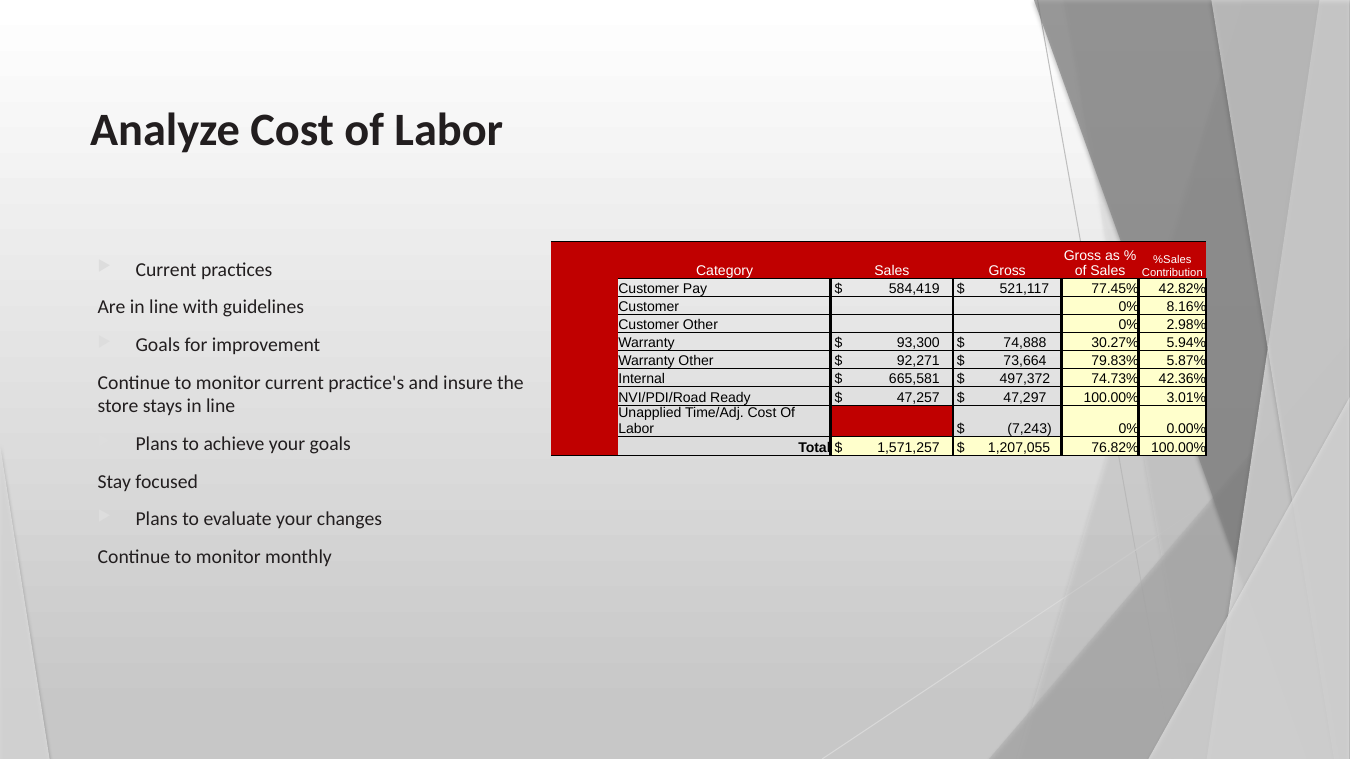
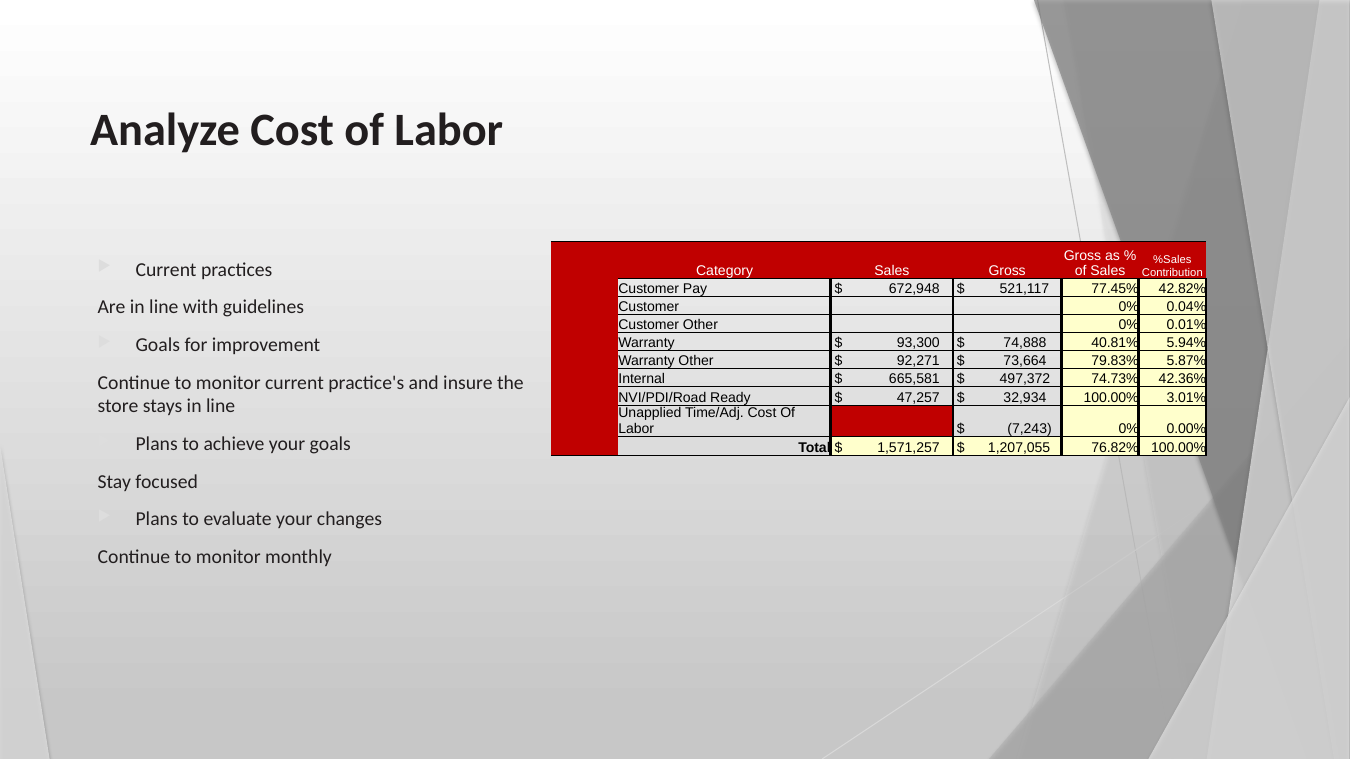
584,419: 584,419 -> 672,948 (914, 289)
8.16%: 8.16% -> 0.04% (1186, 307)
2.98%: 2.98% -> 0.01% (1186, 325)
30.27%: 30.27% -> 40.81% (1115, 343)
47,297: 47,297 -> 32,934 (1025, 398)
